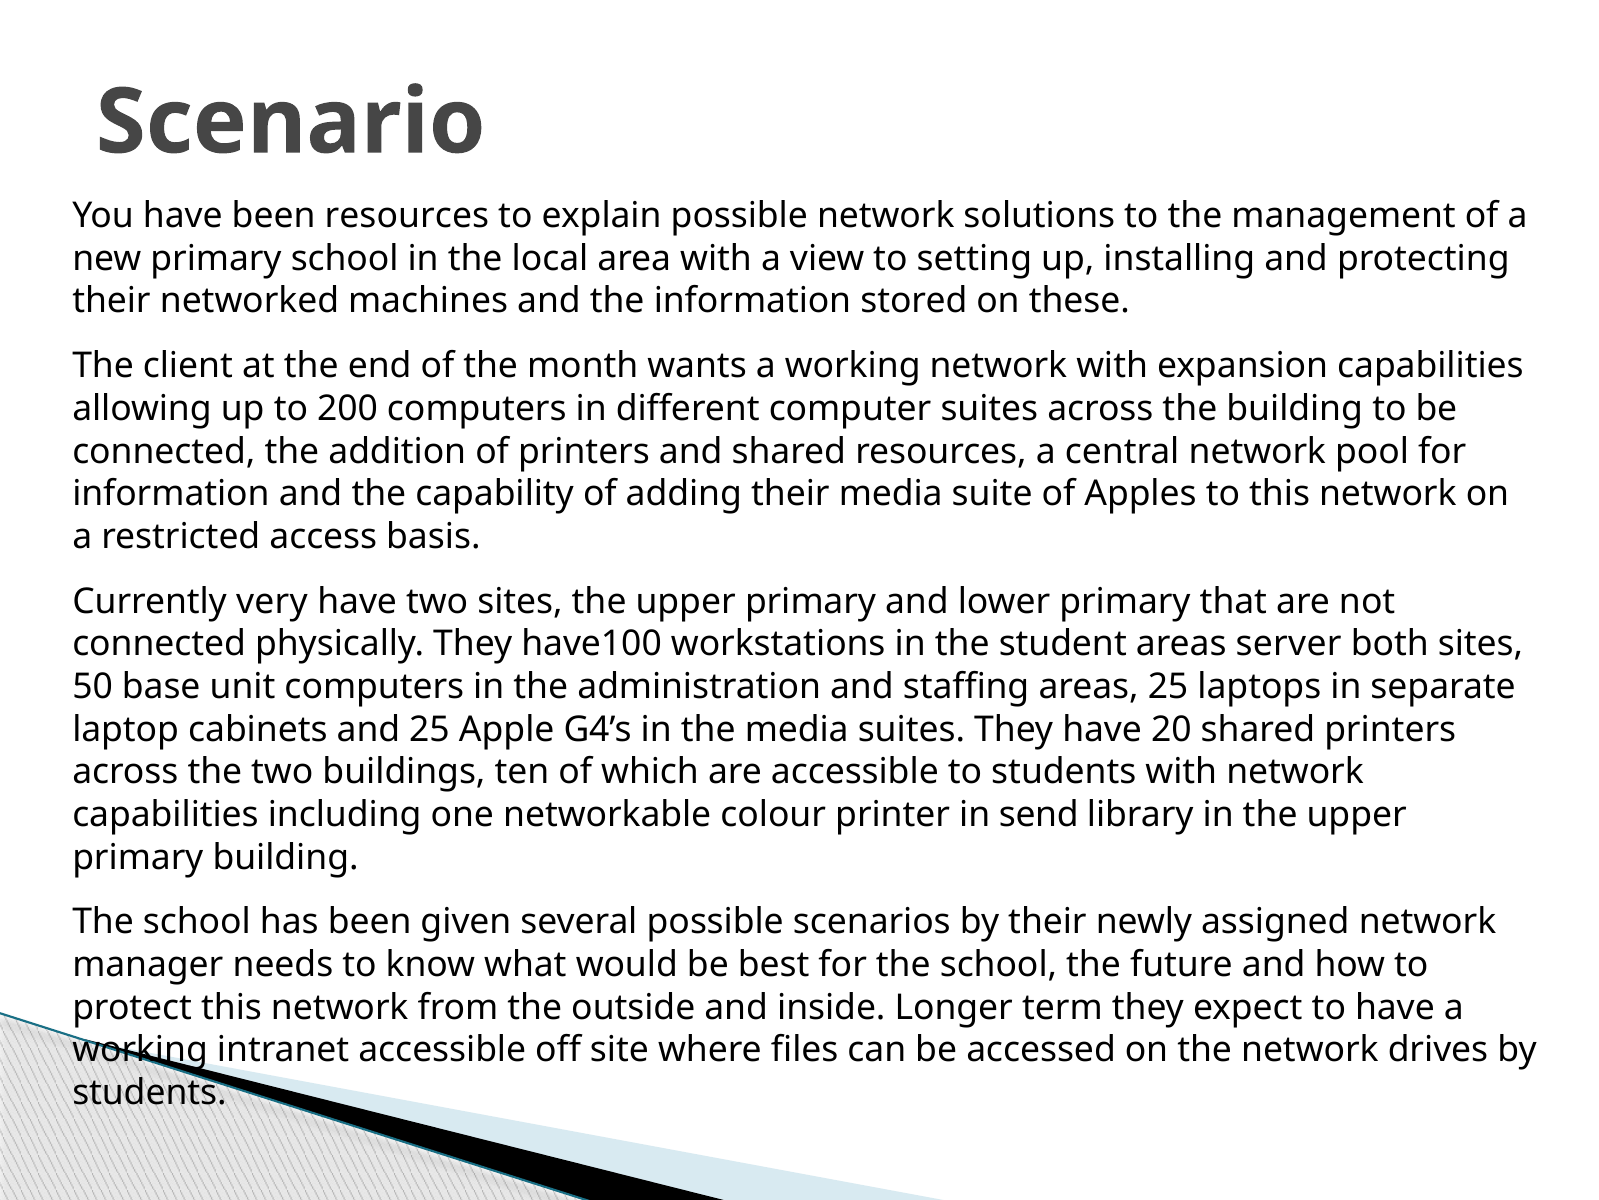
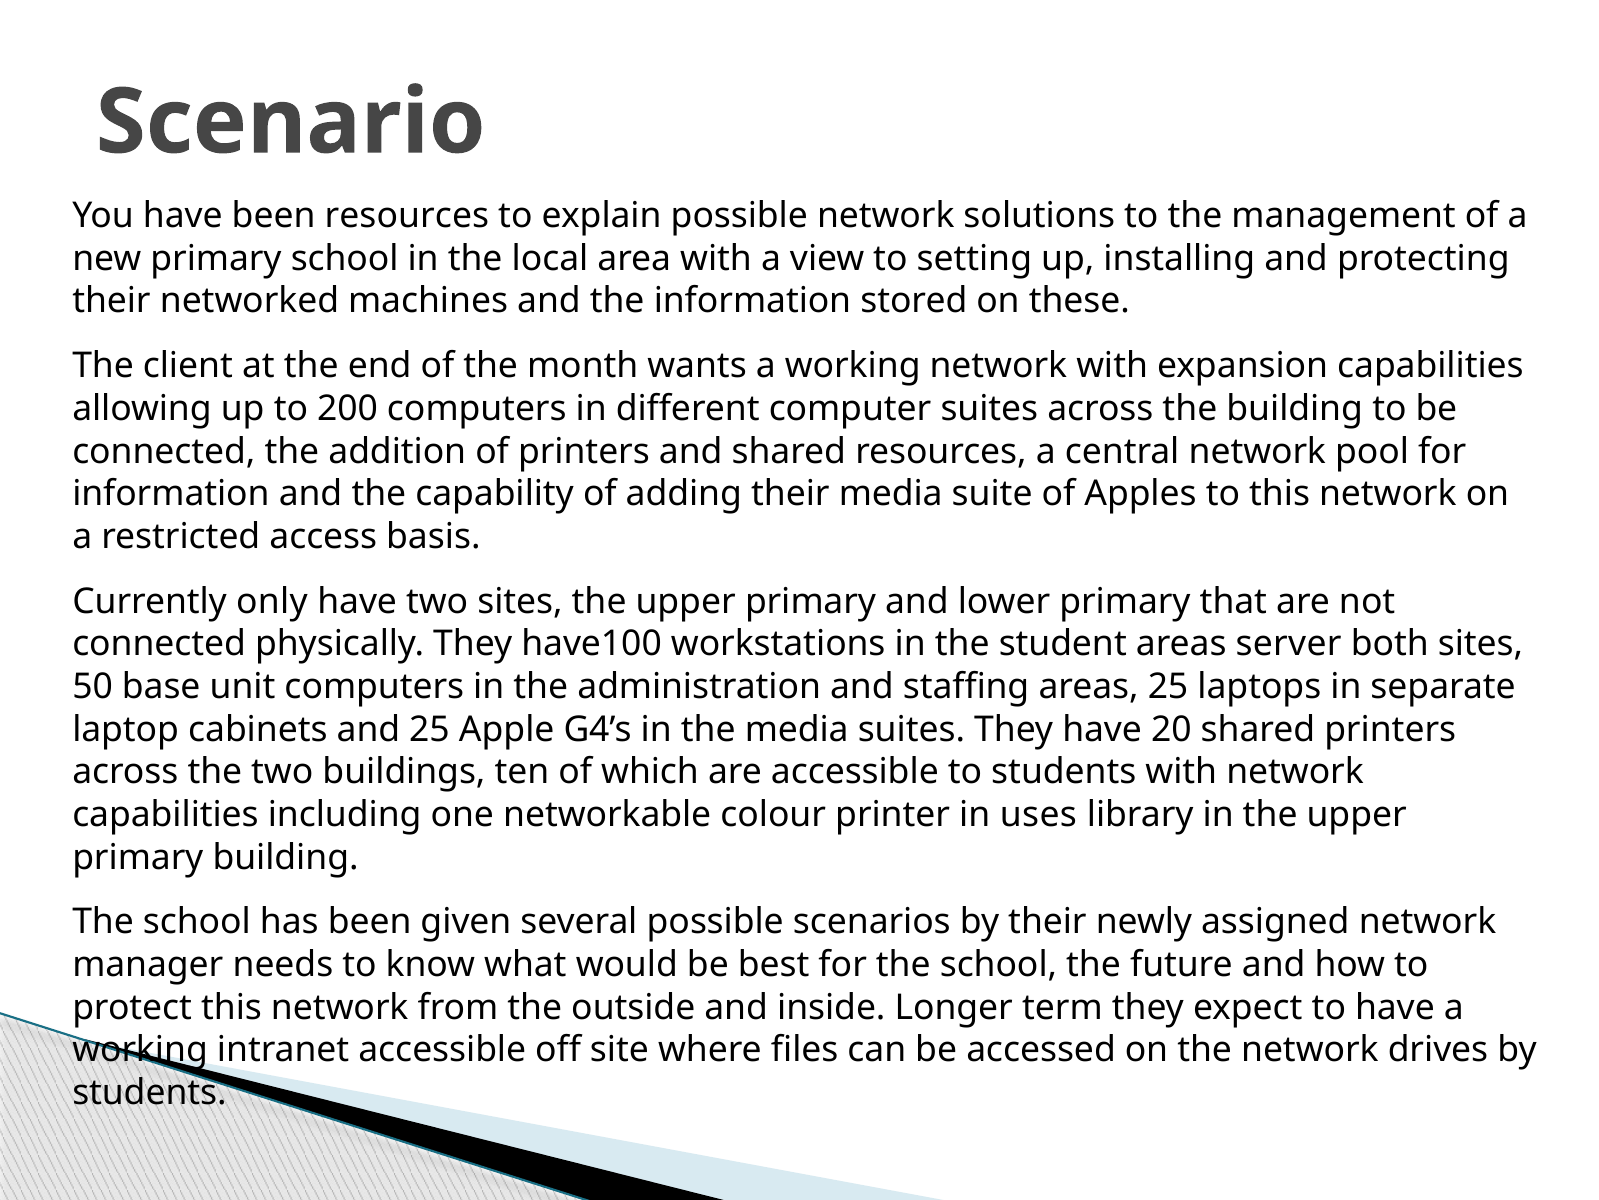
very: very -> only (272, 601)
send: send -> uses (1038, 814)
